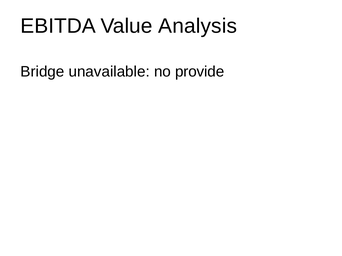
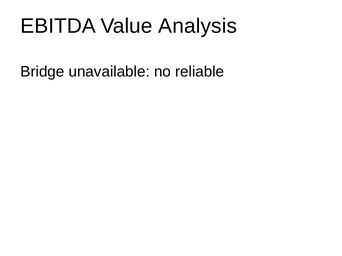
provide: provide -> reliable (200, 72)
